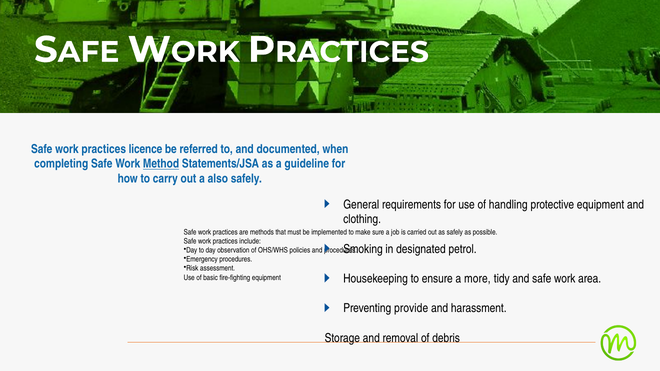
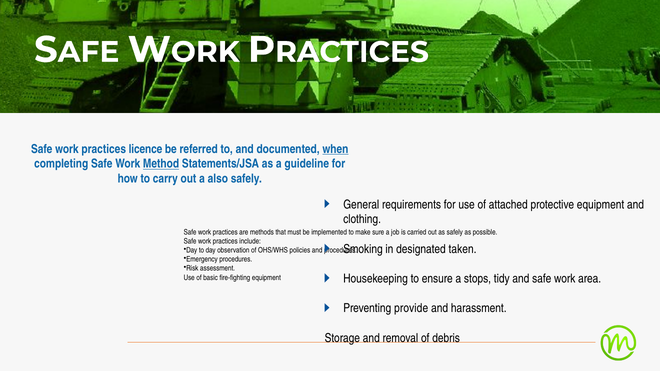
when underline: none -> present (335, 149)
handling: handling -> attached (508, 205)
petrol: petrol -> taken (463, 249)
more: more -> stops (478, 279)
